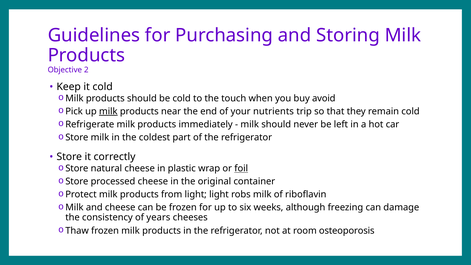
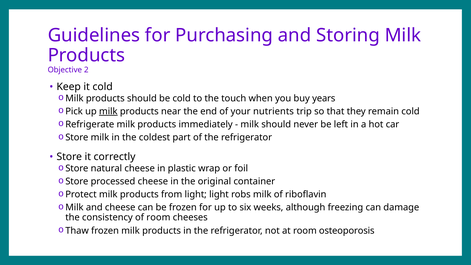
avoid: avoid -> years (324, 98)
foil underline: present -> none (241, 168)
of years: years -> room (158, 218)
